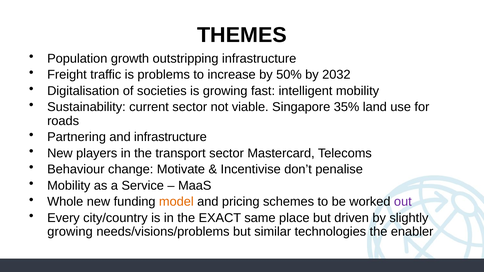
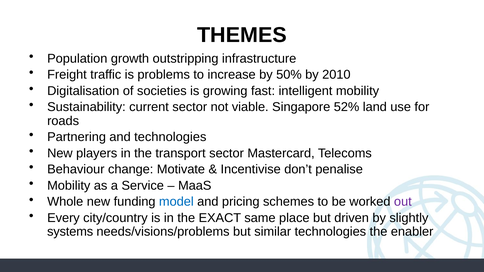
2032: 2032 -> 2010 (336, 75)
35%: 35% -> 52% (347, 107)
and infrastructure: infrastructure -> technologies (170, 137)
model colour: orange -> blue (176, 202)
growing: growing -> systems (70, 232)
